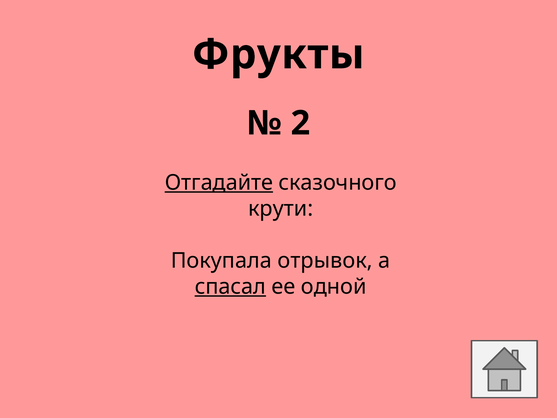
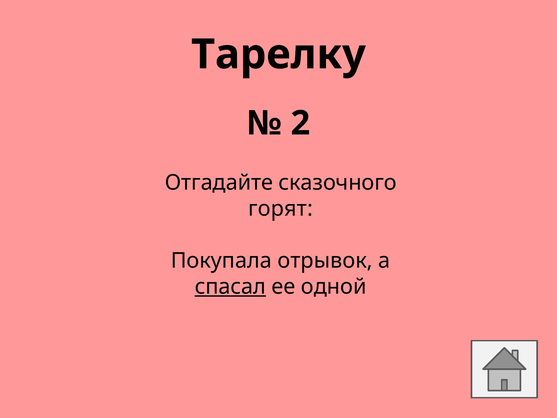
Фрукты: Фрукты -> Тарелку (278, 54)
Отгадайте underline: present -> none (219, 183)
крути: крути -> горят (281, 209)
